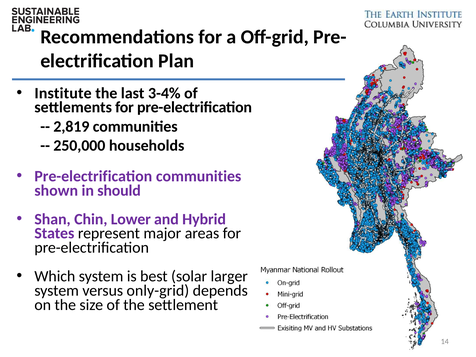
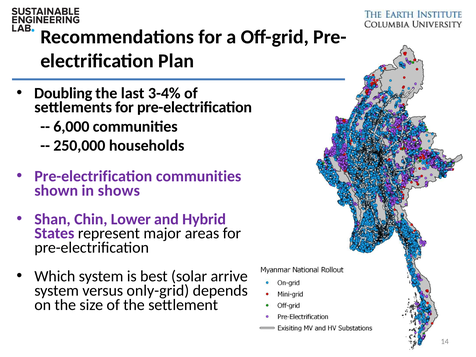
Institute: Institute -> Doubling (63, 93)
2,819: 2,819 -> 6,000 (71, 126)
should: should -> shows (119, 191)
larger: larger -> arrive (229, 276)
